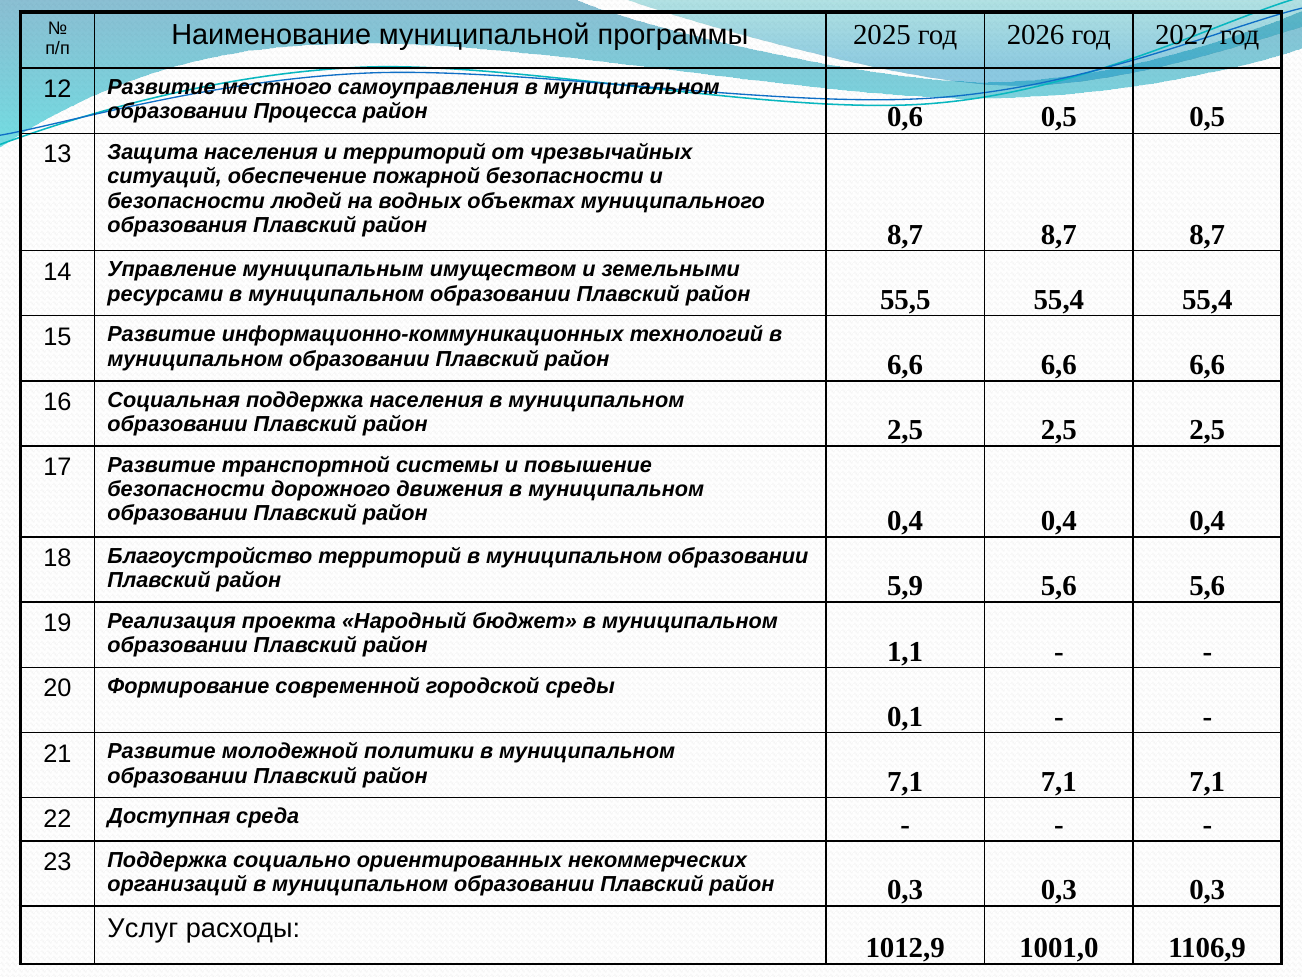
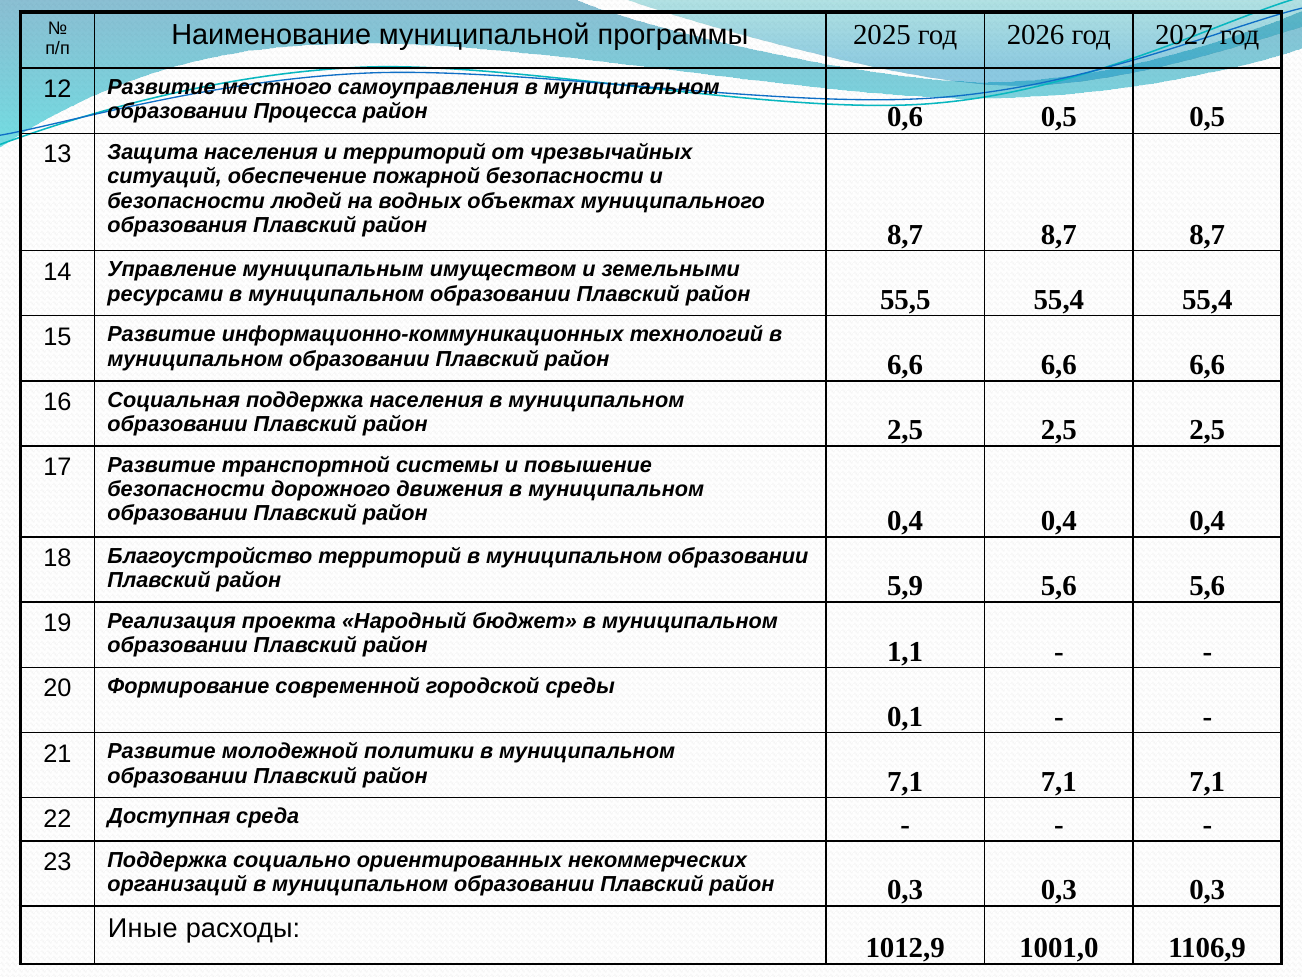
Услуг: Услуг -> Иные (143, 928)
